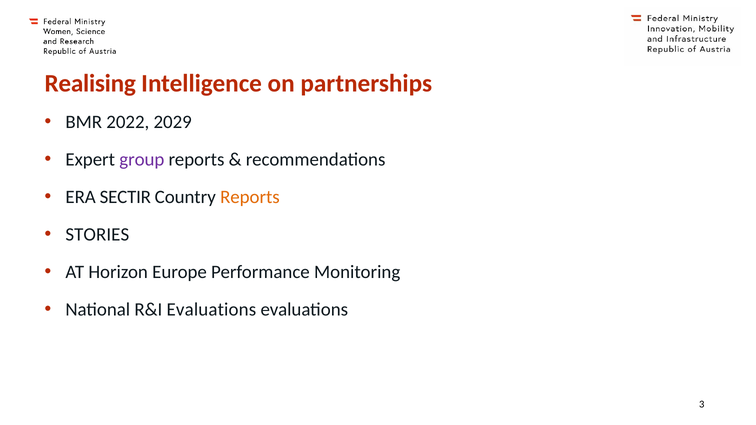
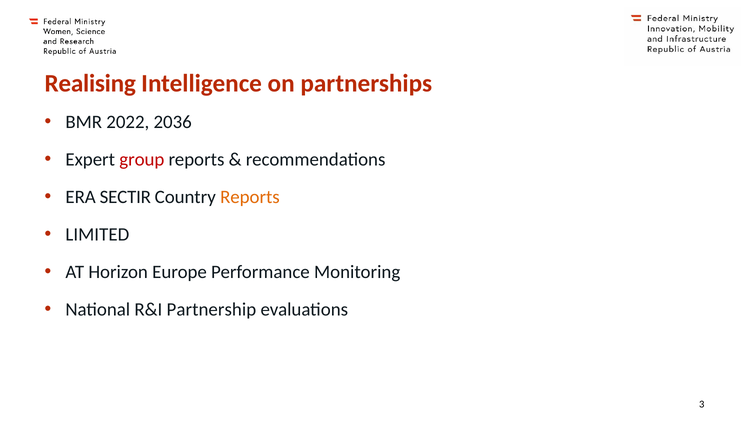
2029: 2029 -> 2036 (173, 122)
group colour: purple -> red (142, 160)
STORIES: STORIES -> LIMITED (97, 235)
R&I Evaluations: Evaluations -> Partnership (211, 310)
